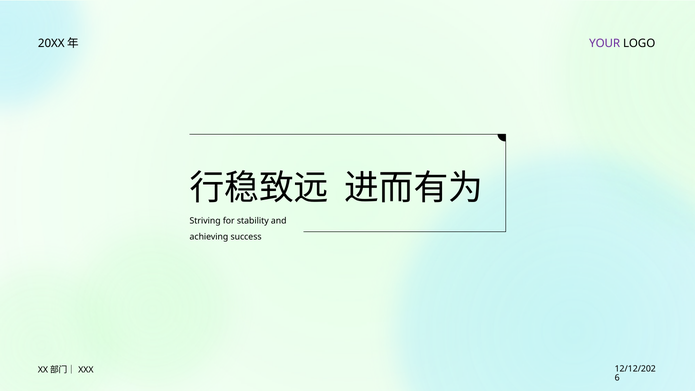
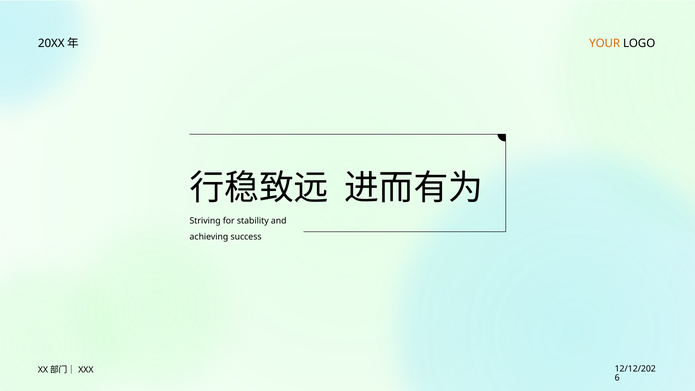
YOUR colour: purple -> orange (605, 43)
